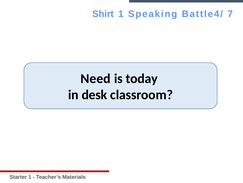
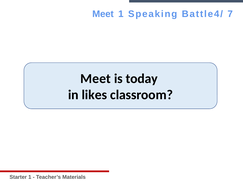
Shirt: Shirt -> Meet (103, 14)
Need: Need -> Meet (96, 78)
desk: desk -> likes (94, 94)
